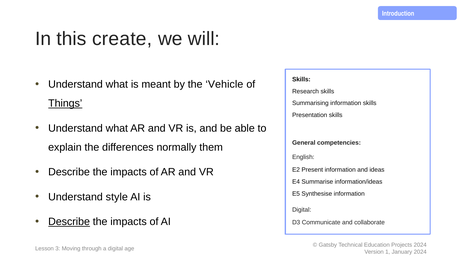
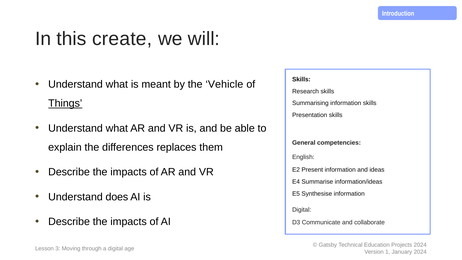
normally: normally -> replaces (176, 147)
style: style -> does (117, 197)
Describe underline: present -> none (69, 222)
